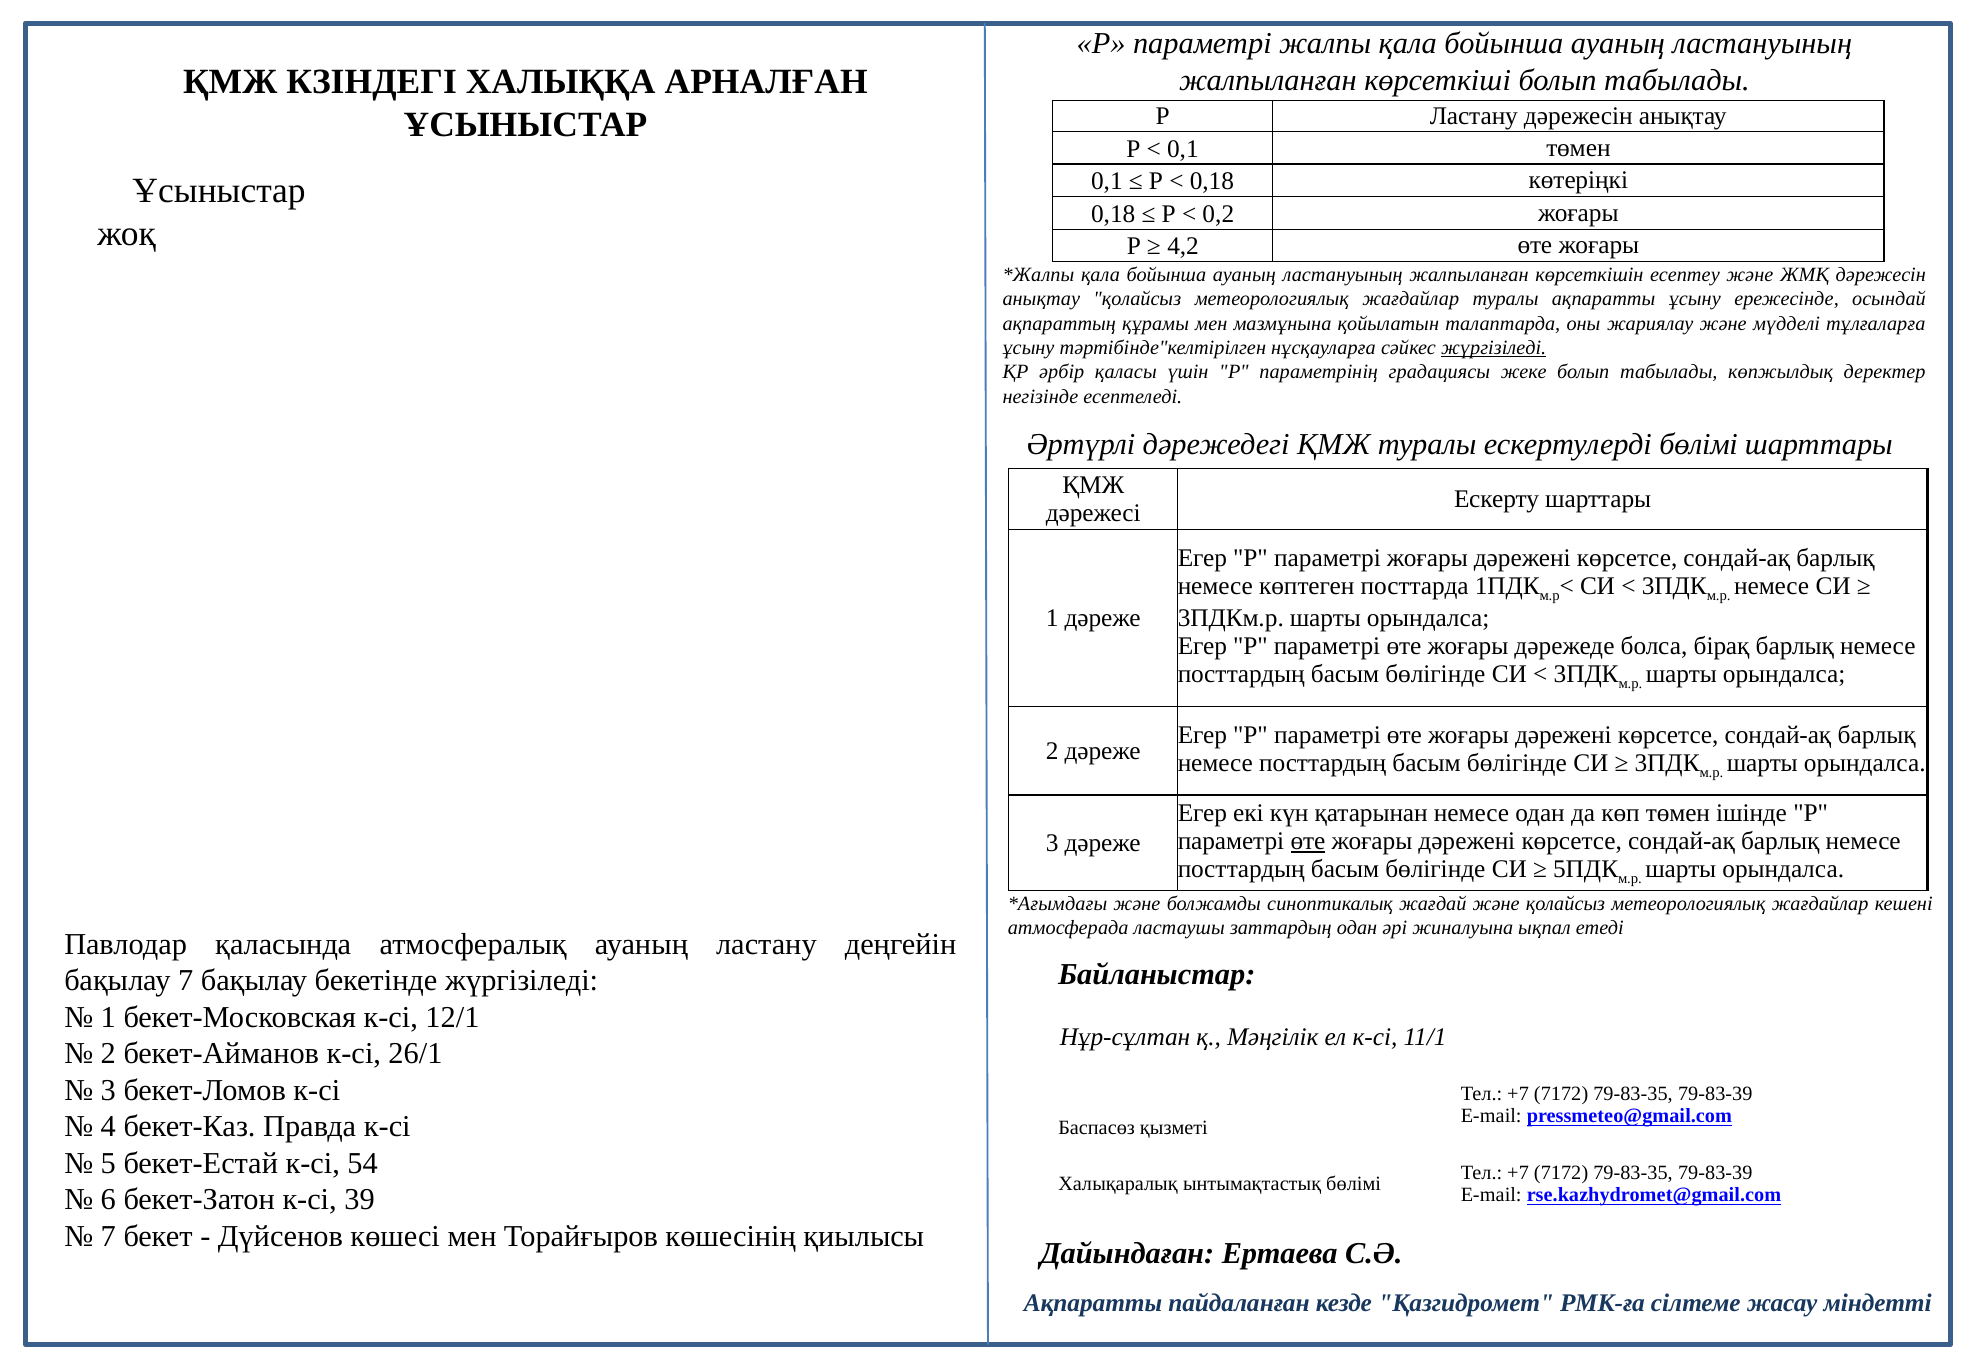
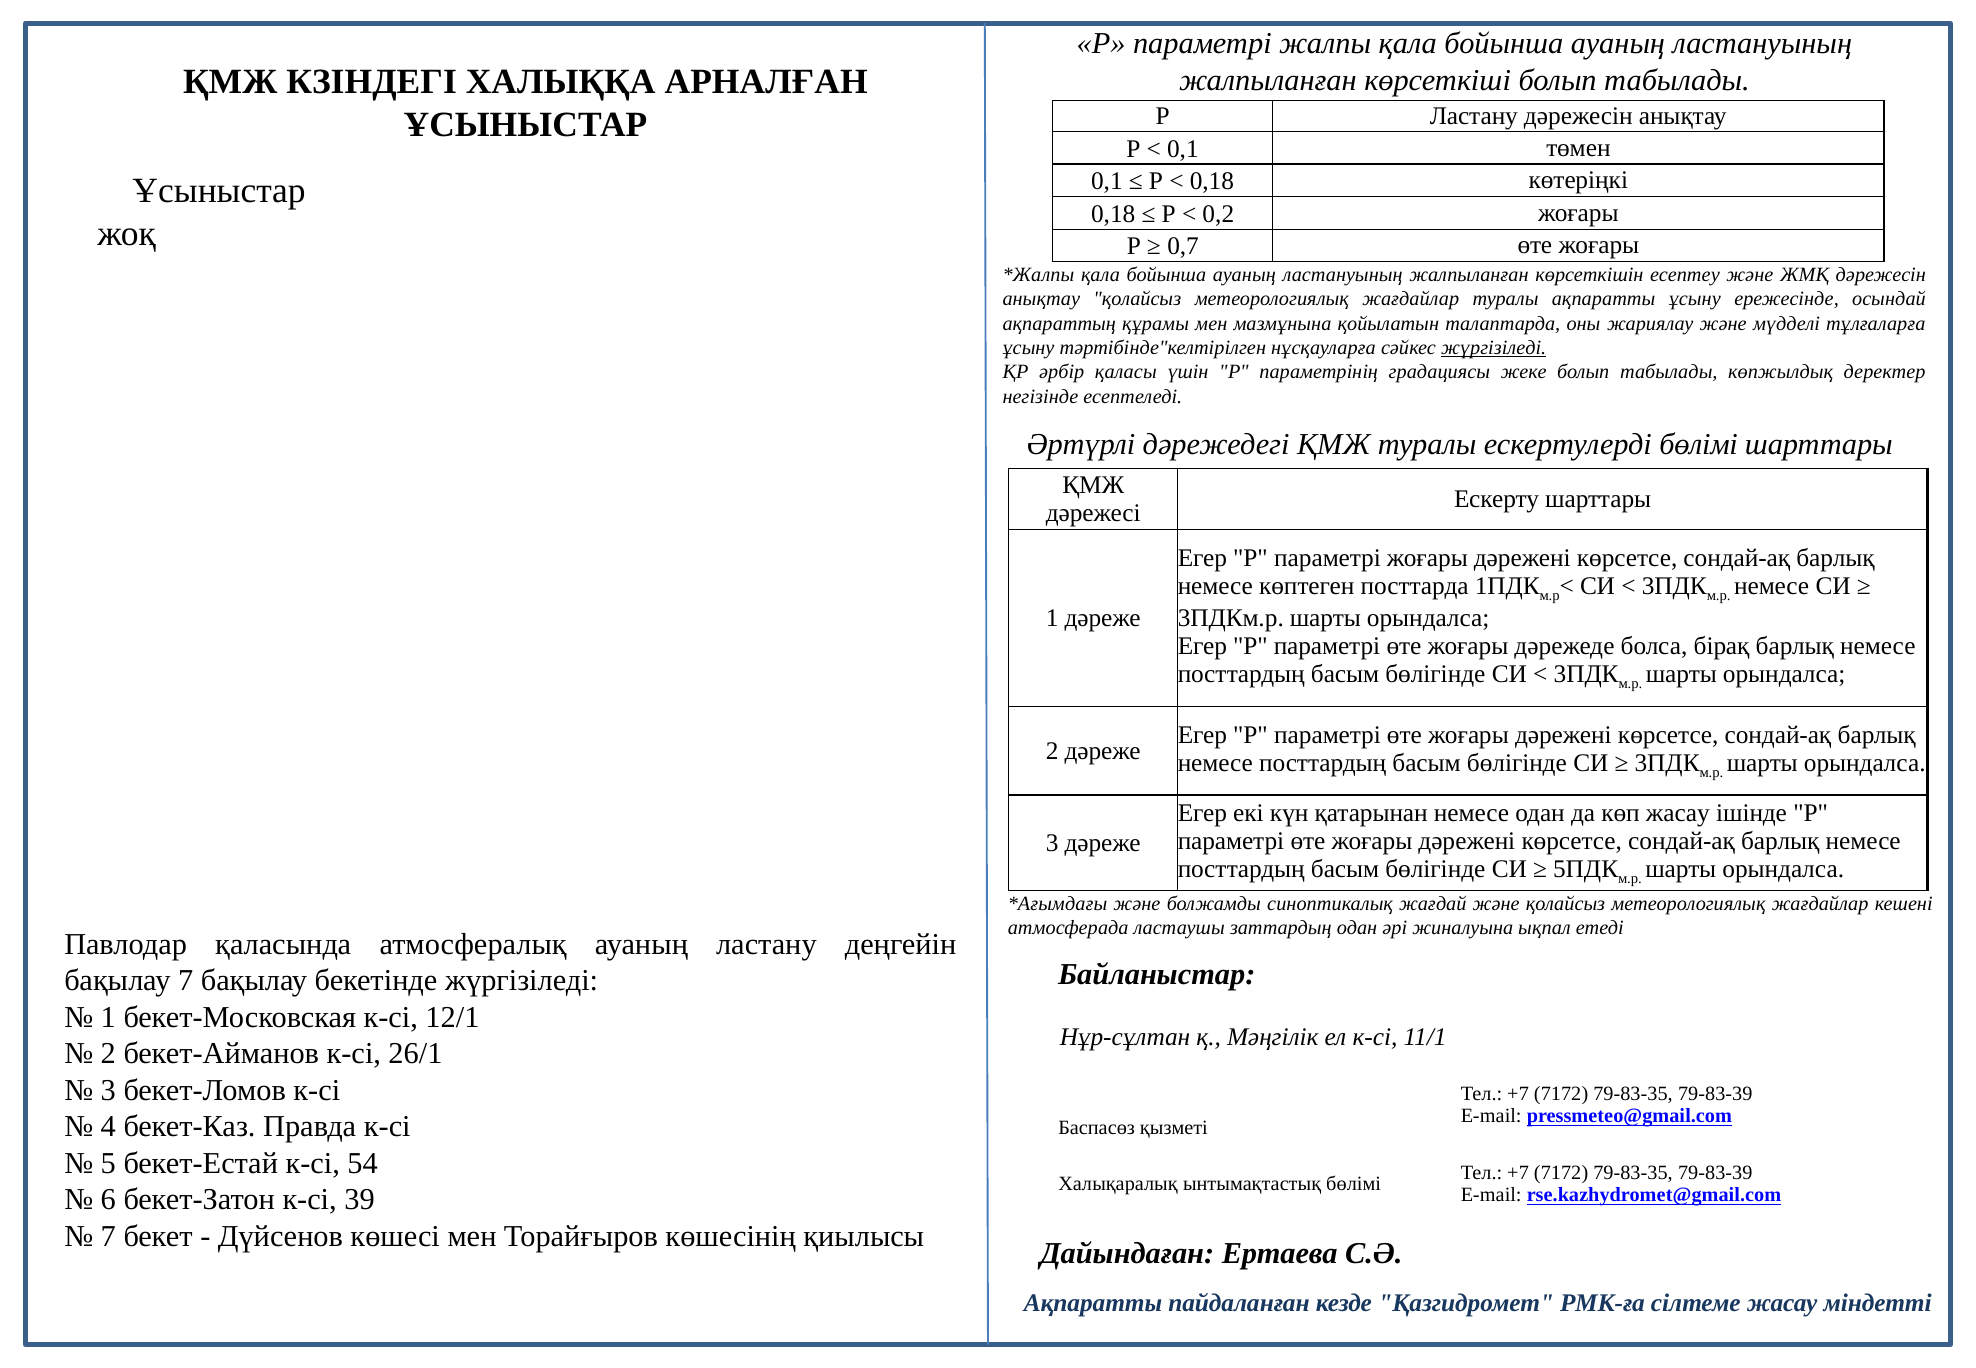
4,2: 4,2 -> 0,7 (1183, 247)
көп төмен: төмен -> жасау (1678, 813)
өте underline: present -> none (1308, 841)
